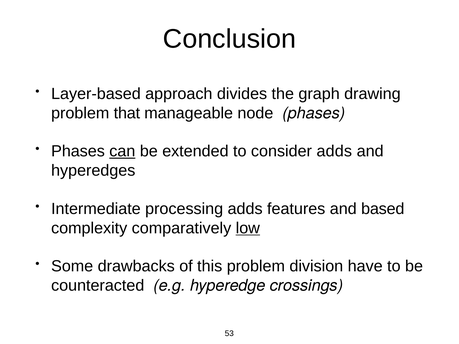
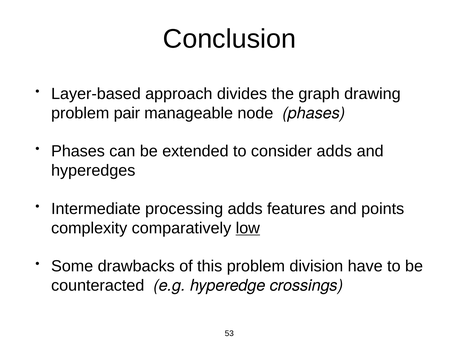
that: that -> pair (127, 113)
can underline: present -> none (122, 151)
based: based -> points (383, 209)
